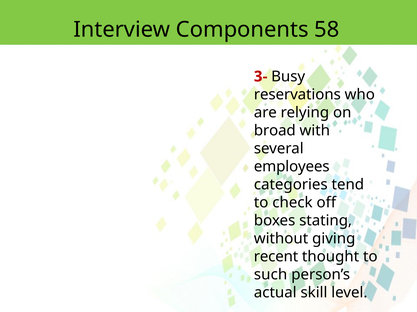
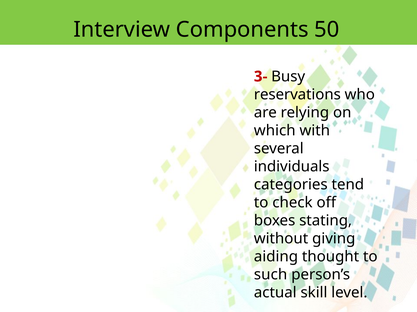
58: 58 -> 50 (327, 30)
broad: broad -> which (275, 131)
employees: employees -> individuals (292, 167)
recent: recent -> aiding (276, 257)
